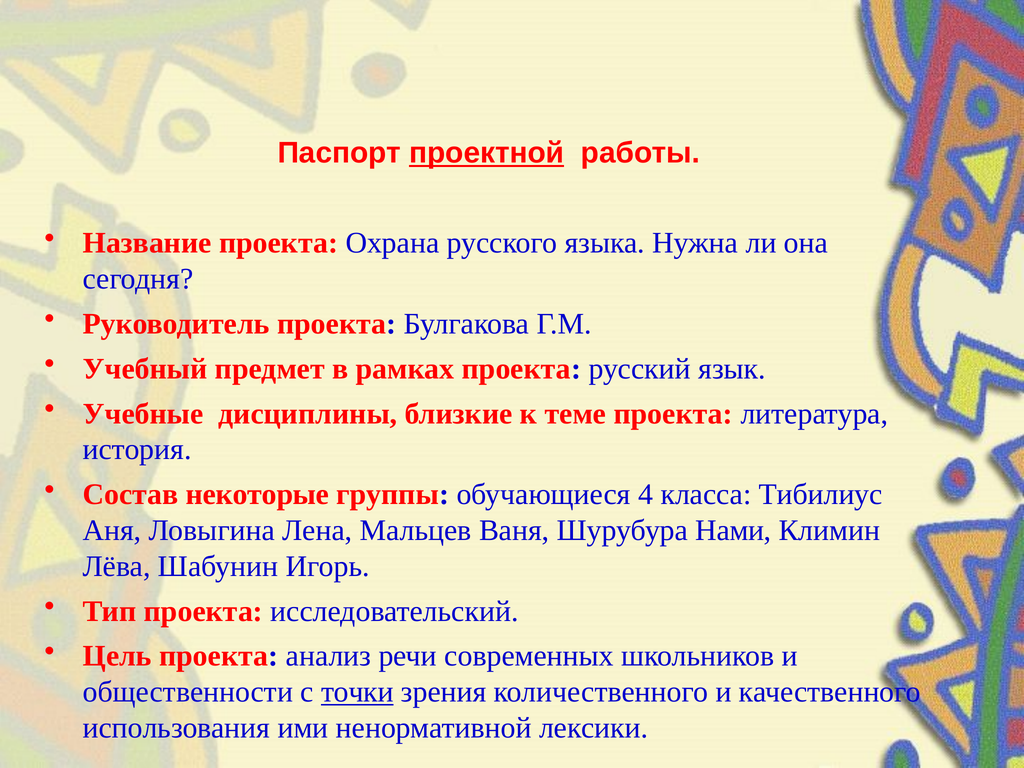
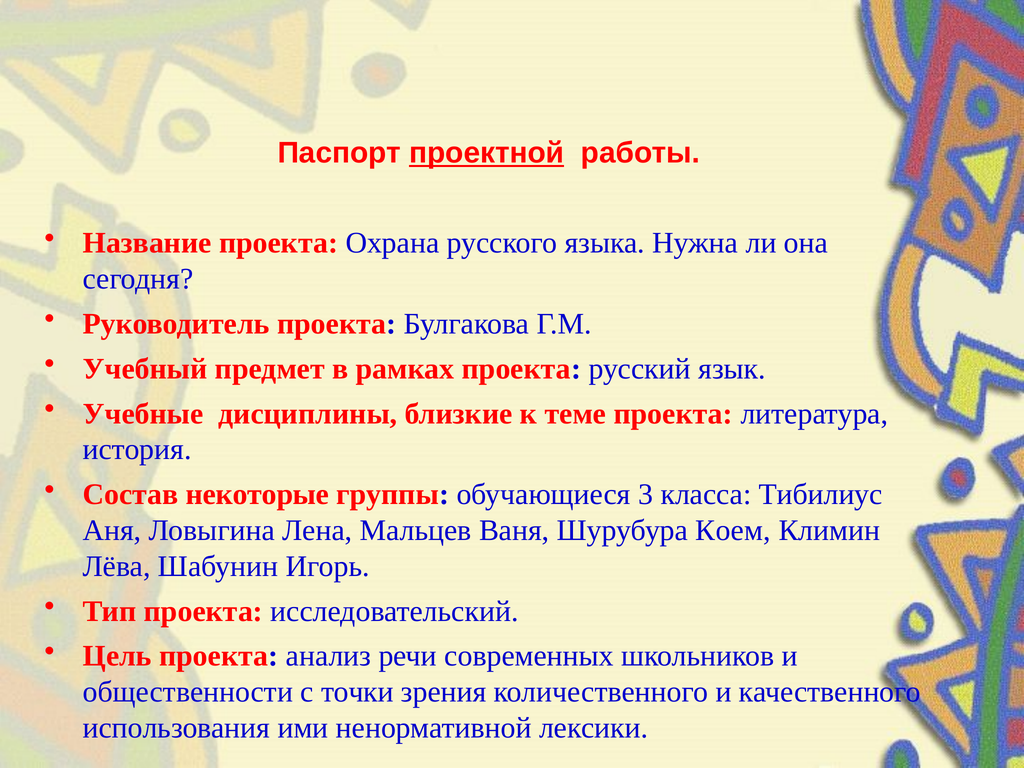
4: 4 -> 3 (646, 495)
Нами: Нами -> Коем (733, 530)
точки underline: present -> none (357, 692)
